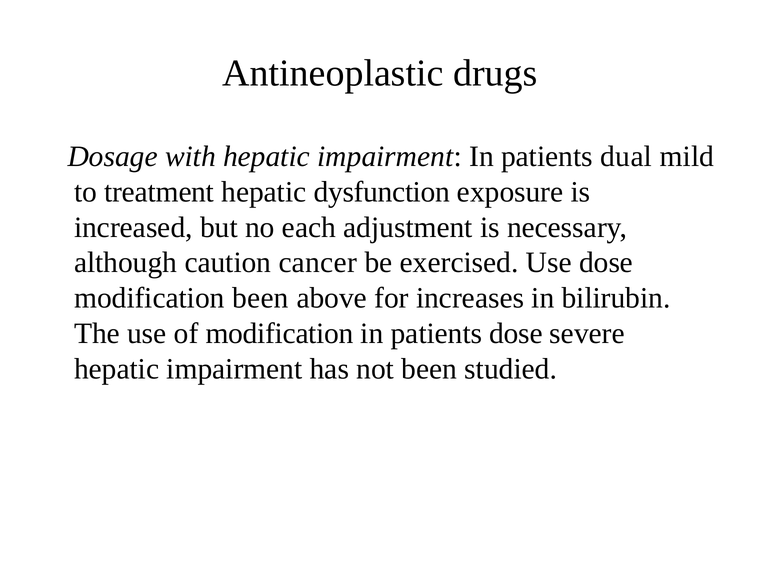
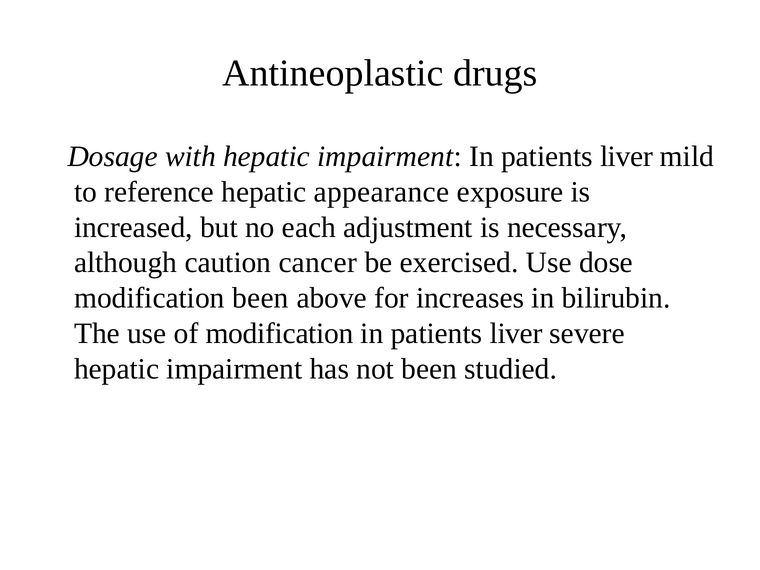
impairment In patients dual: dual -> liver (627, 157)
treatment: treatment -> reference (159, 192)
dysfunction: dysfunction -> appearance (382, 192)
dose: dose -> liver (516, 334)
